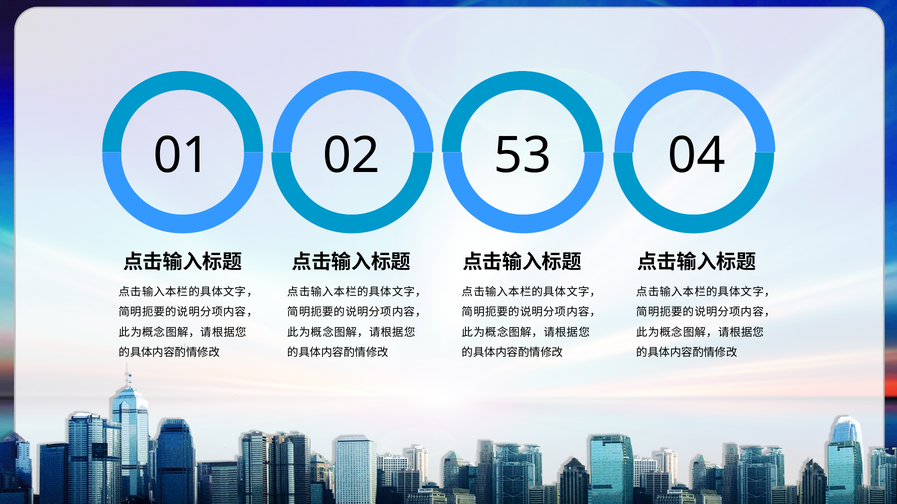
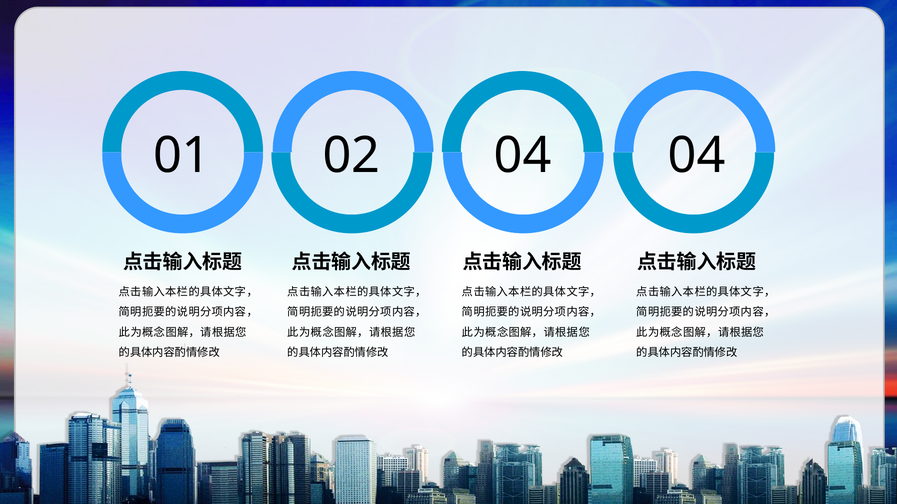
02 53: 53 -> 04 (523, 156)
